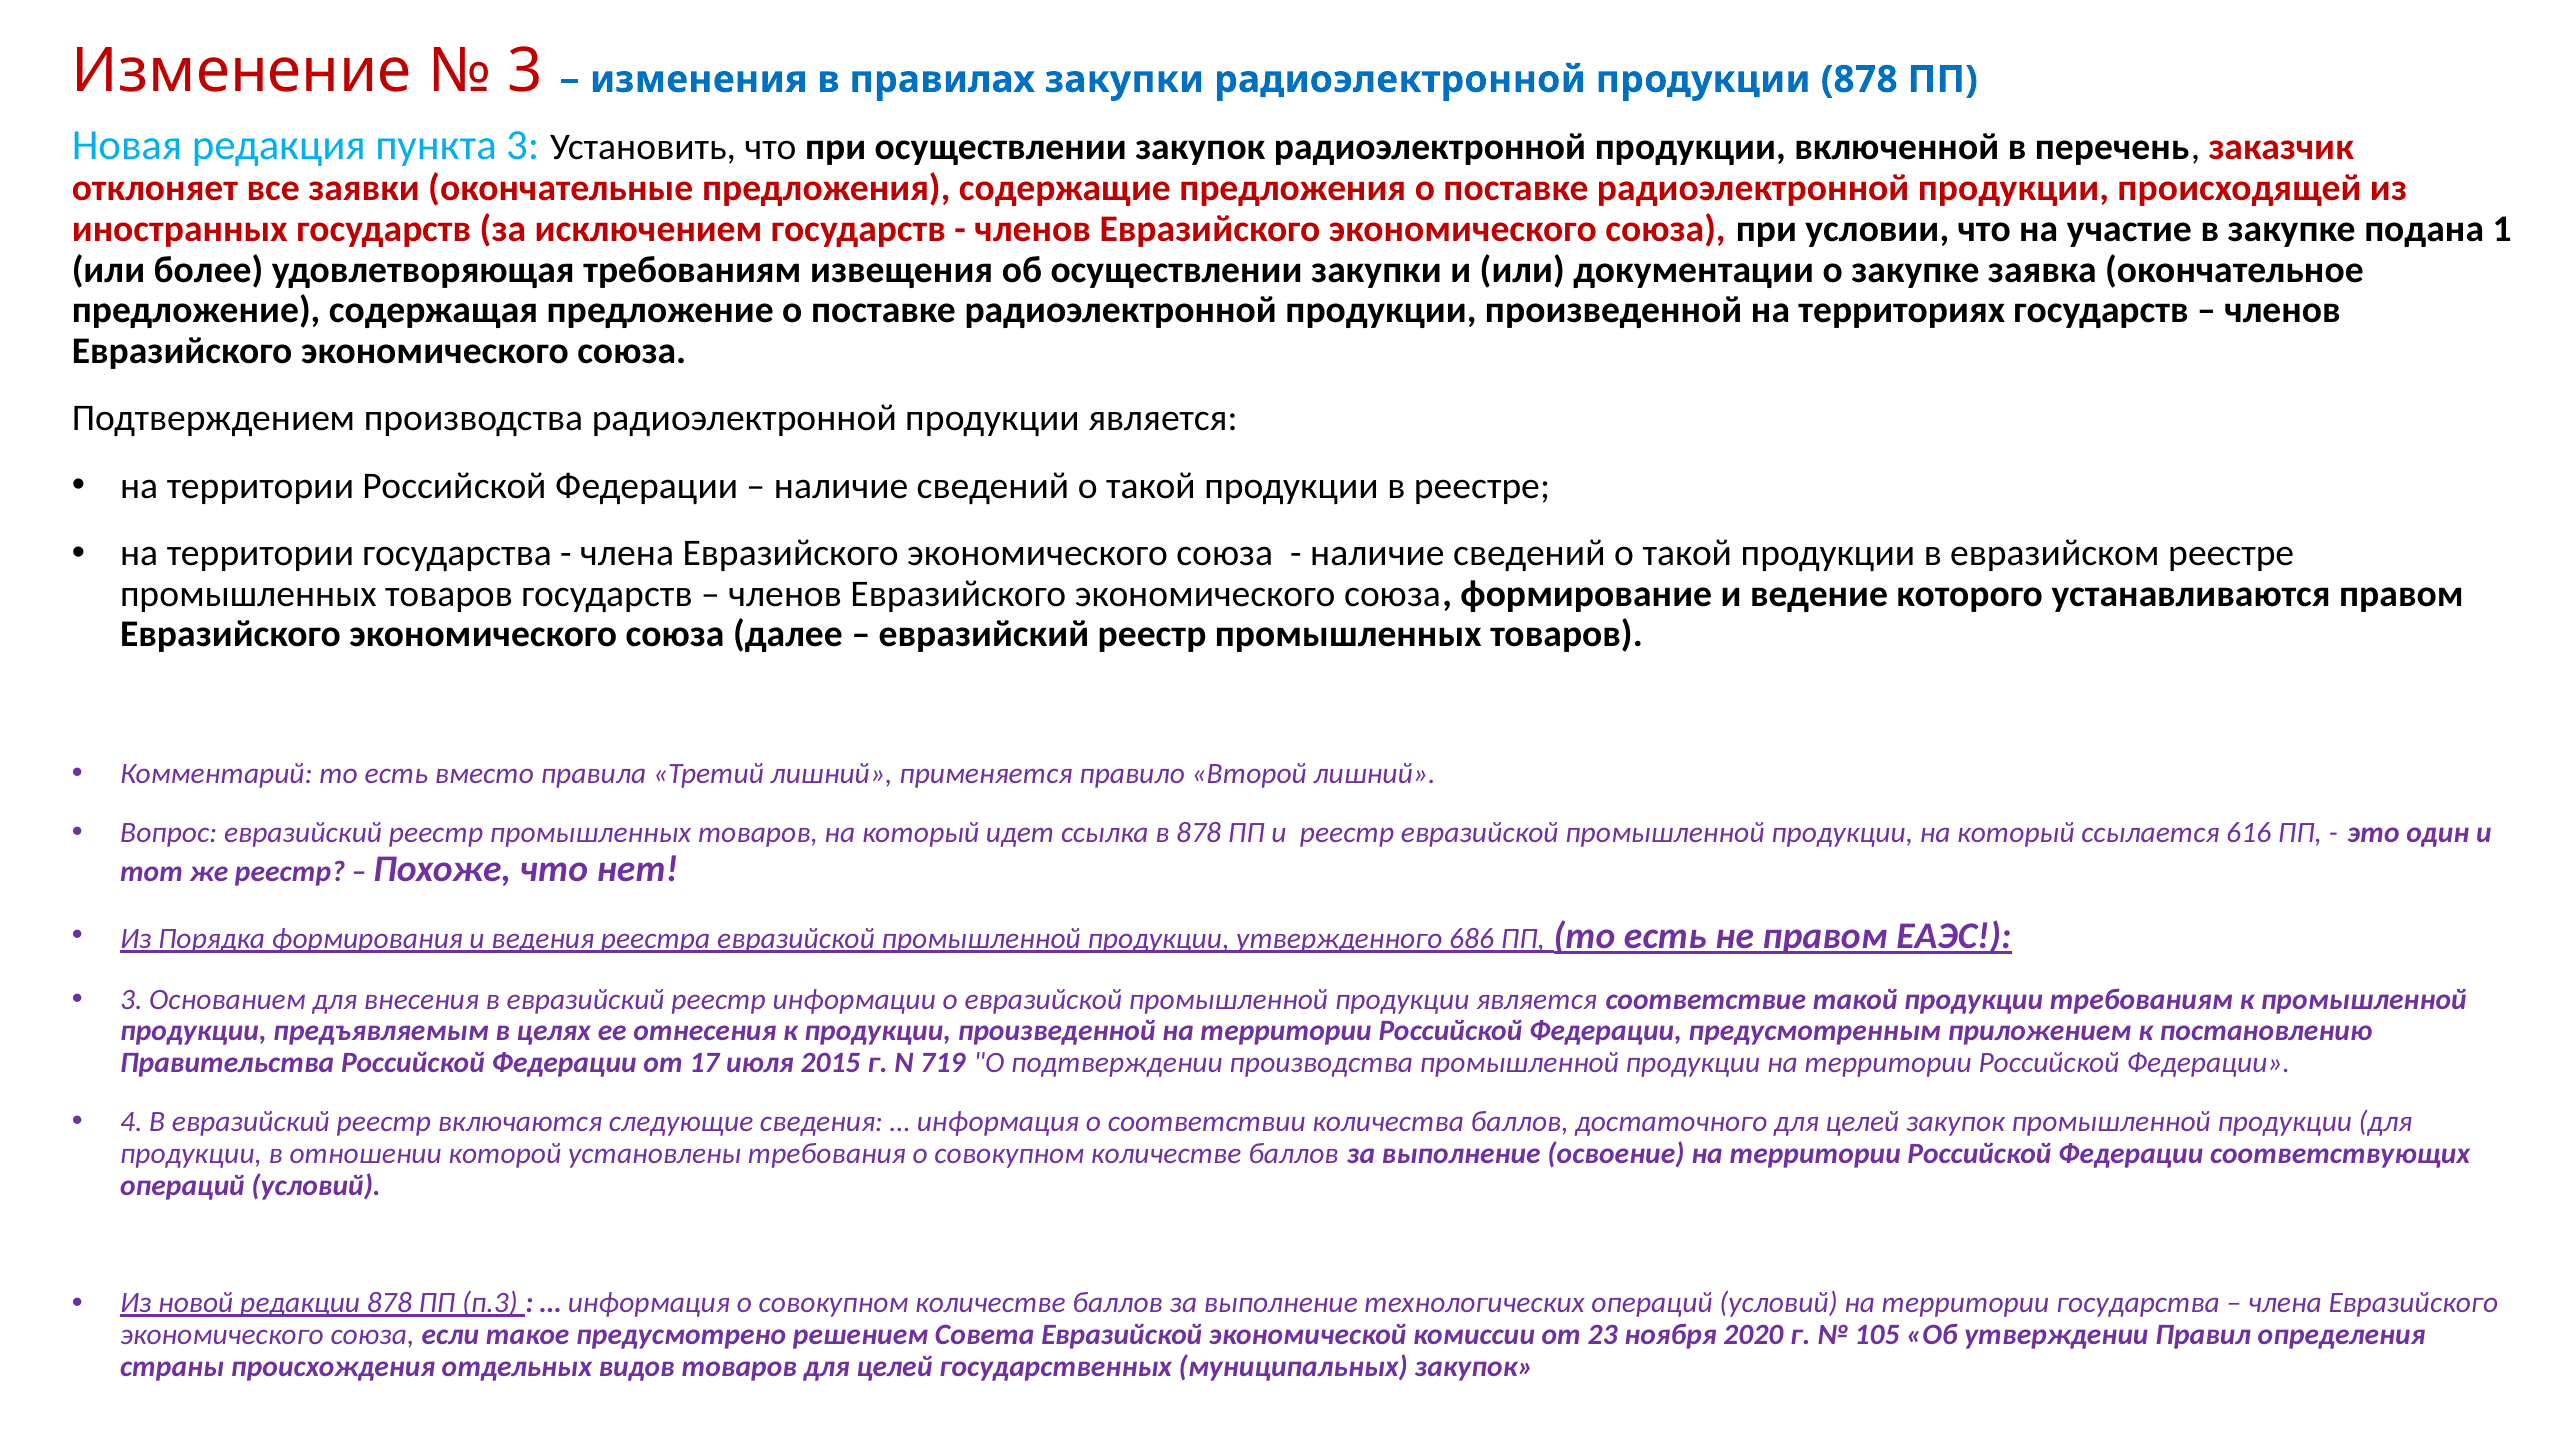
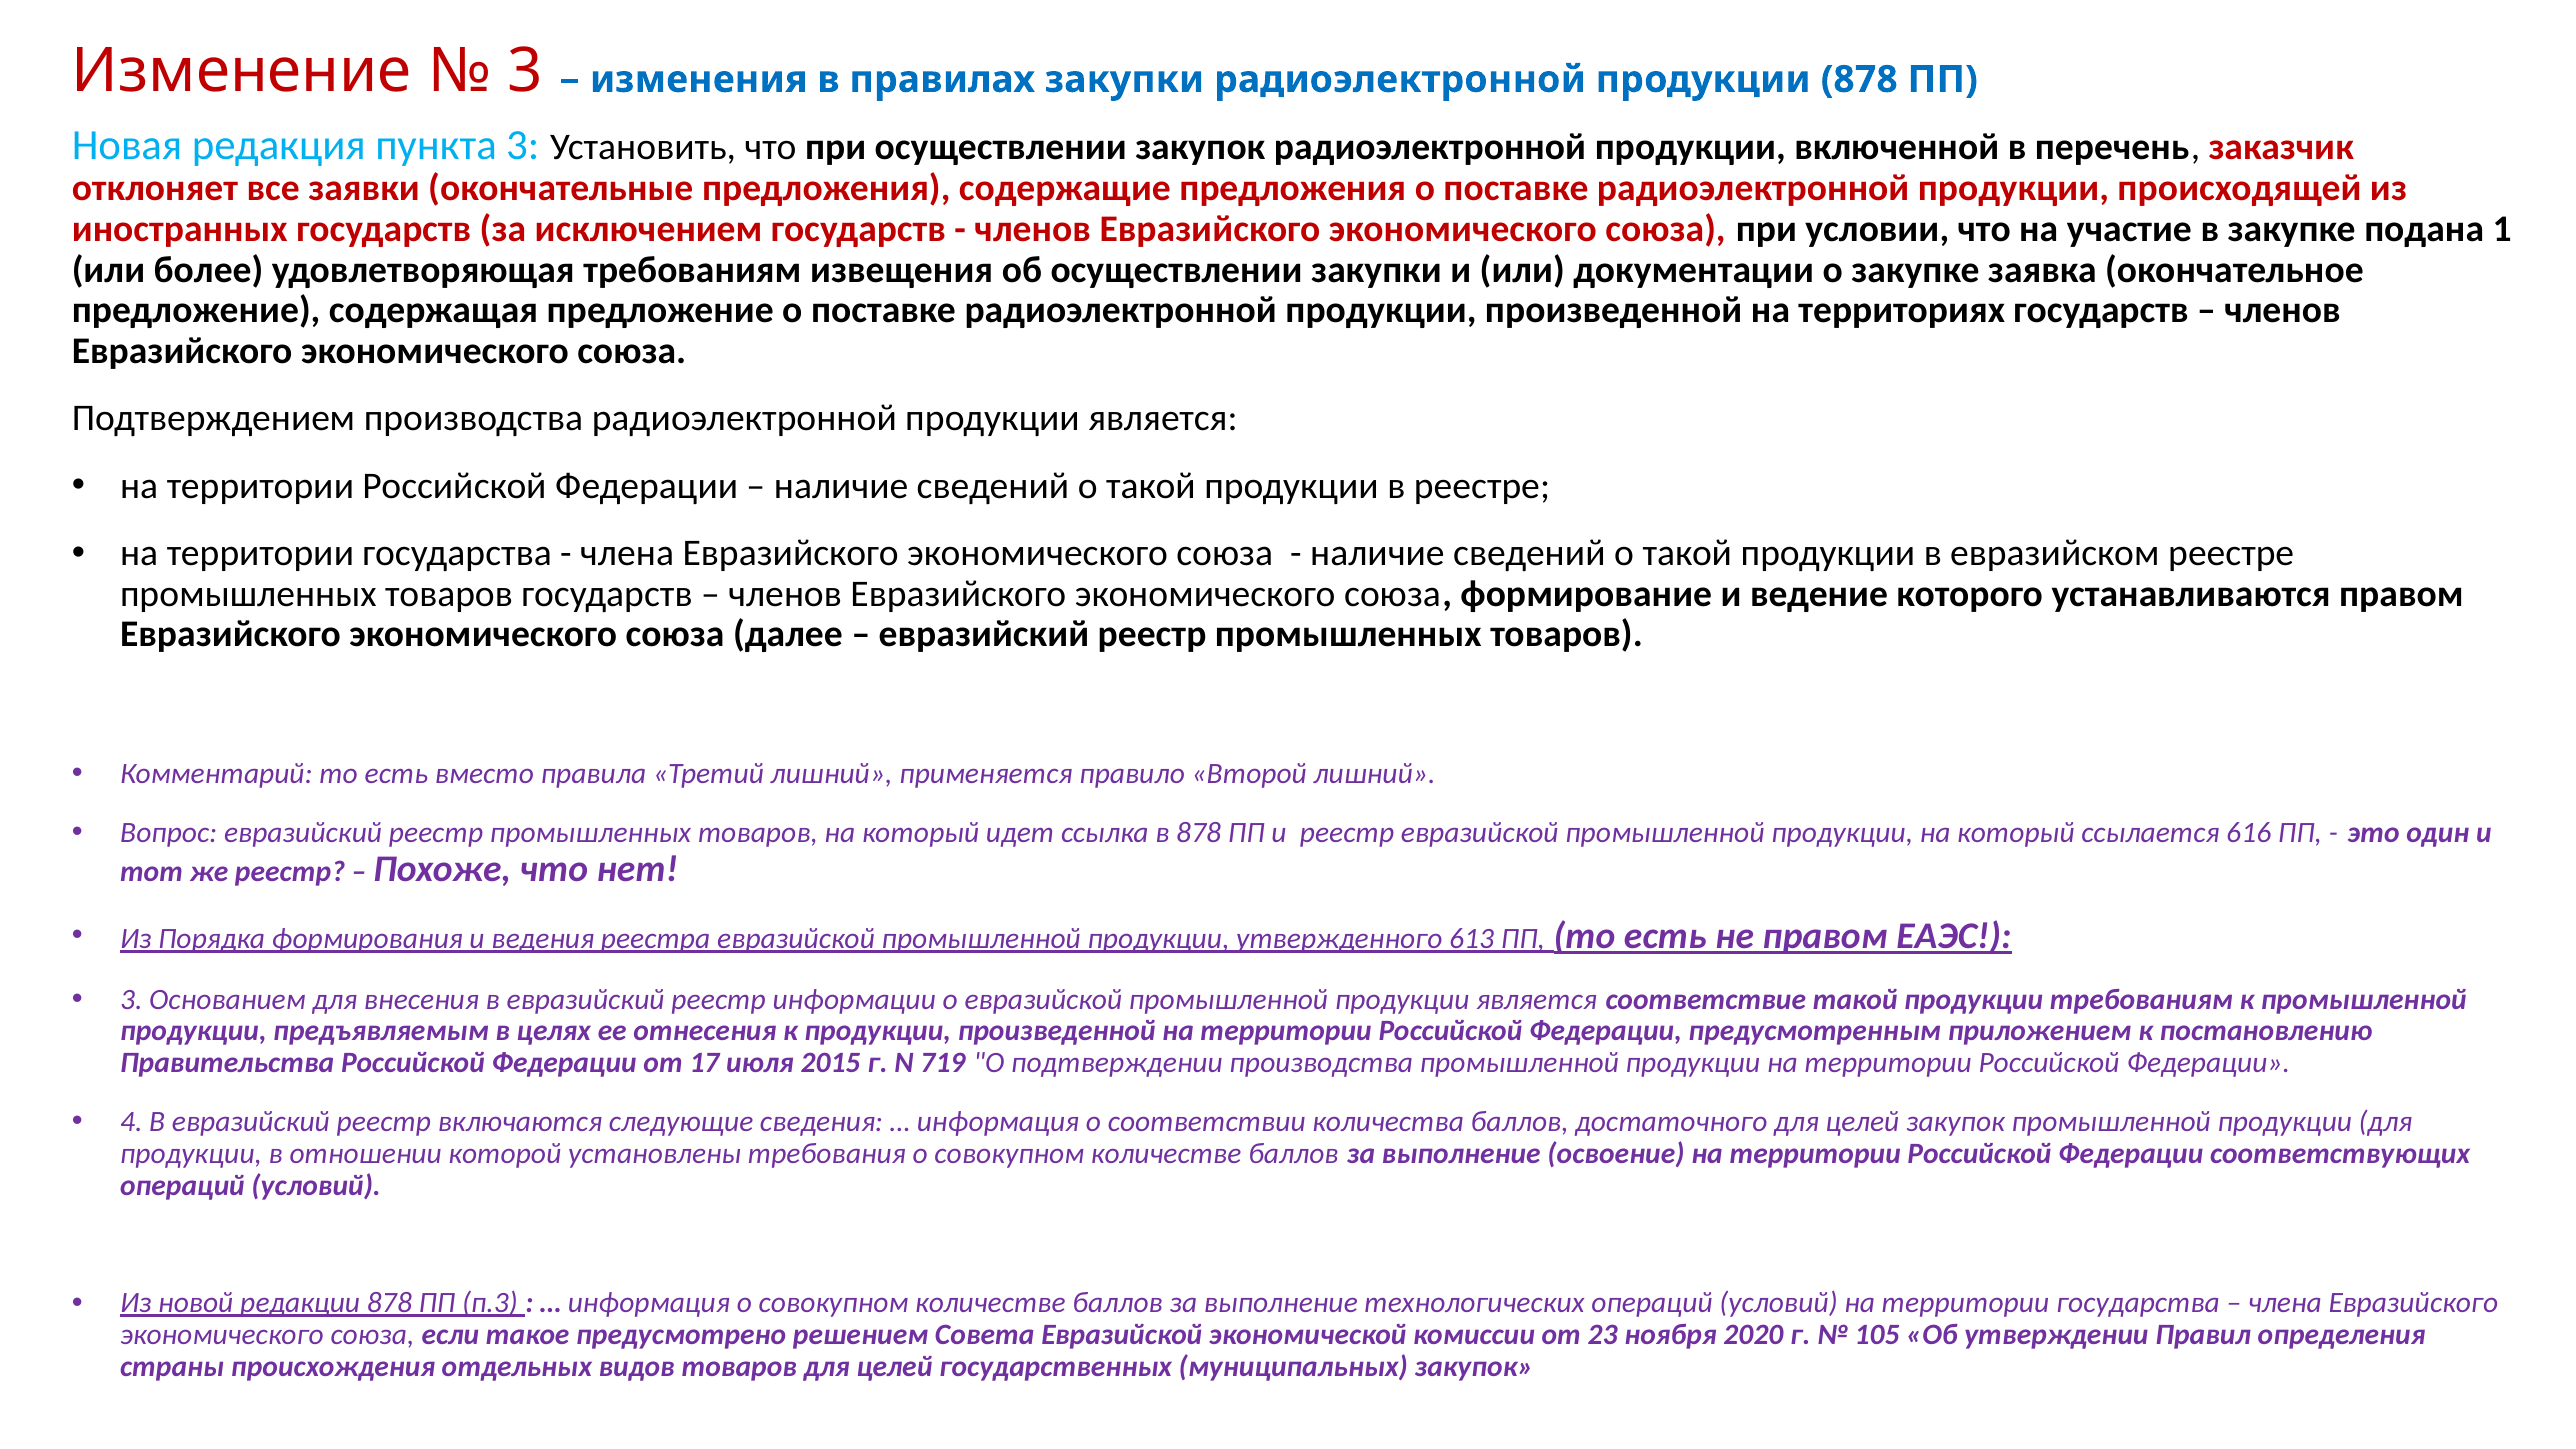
686: 686 -> 613 (1472, 939)
